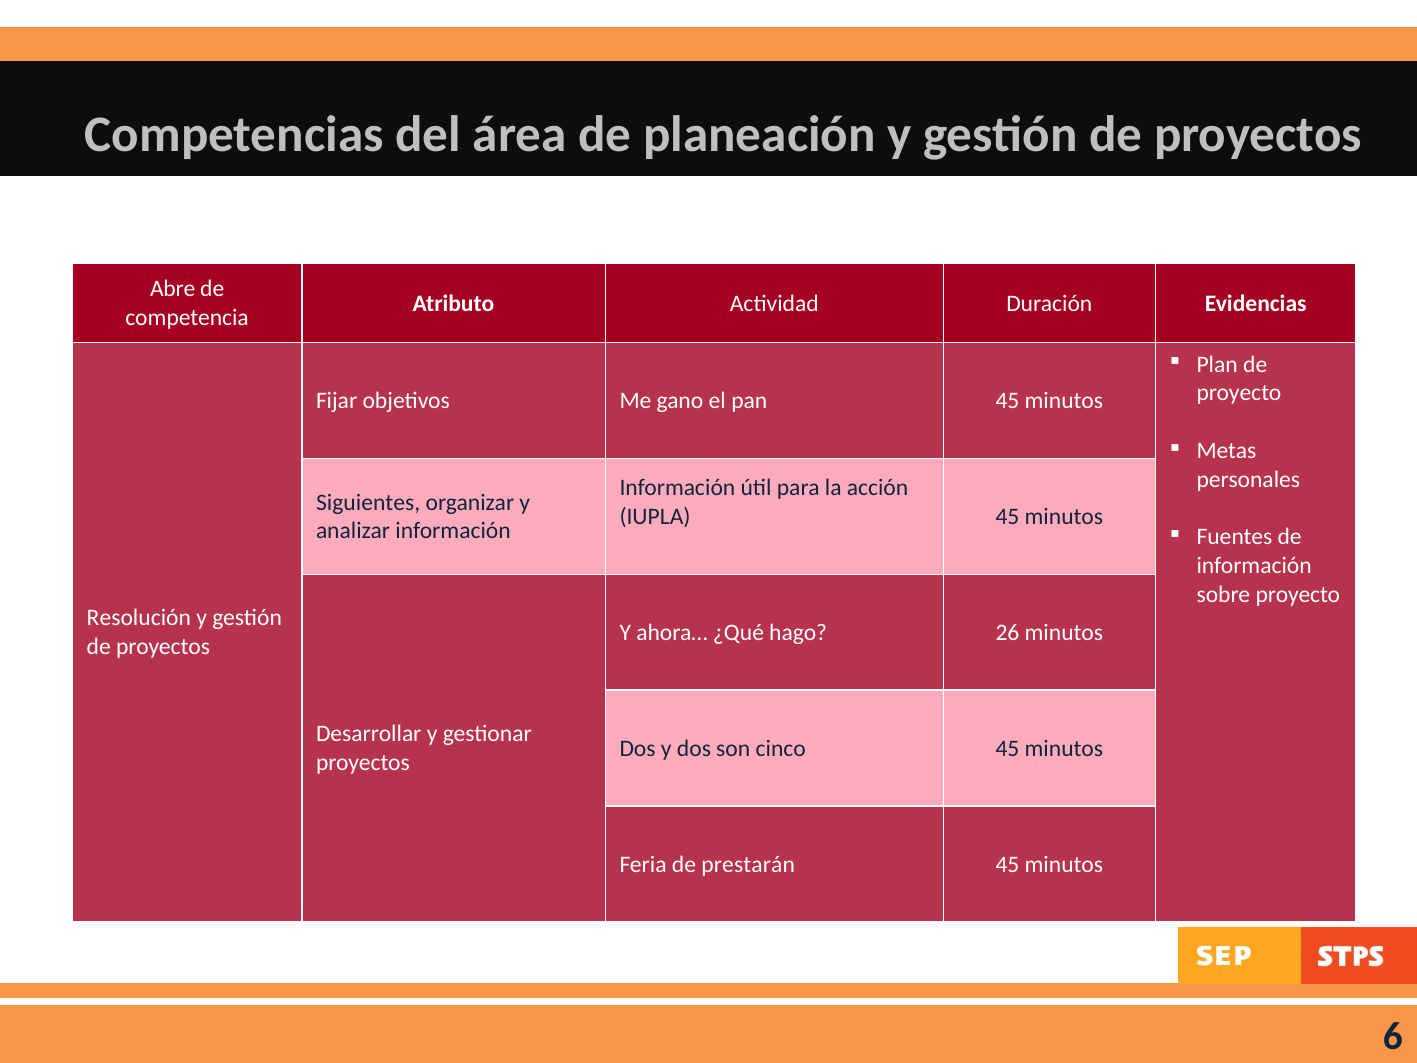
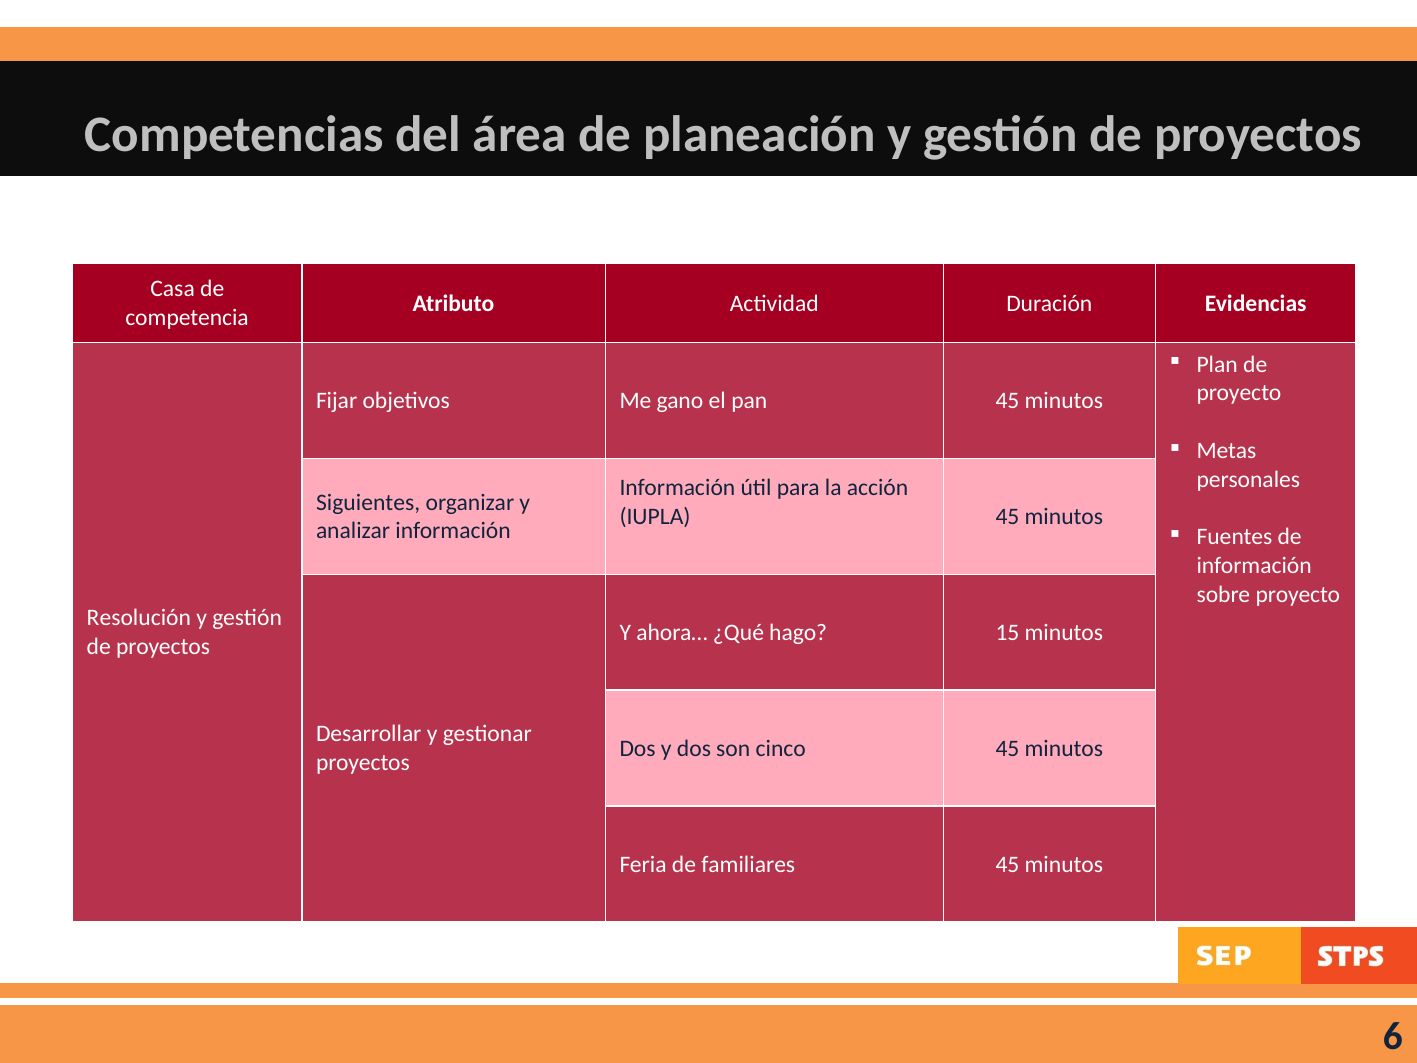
Abre: Abre -> Casa (173, 289)
26: 26 -> 15 (1007, 632)
prestarán: prestarán -> familiares (748, 864)
